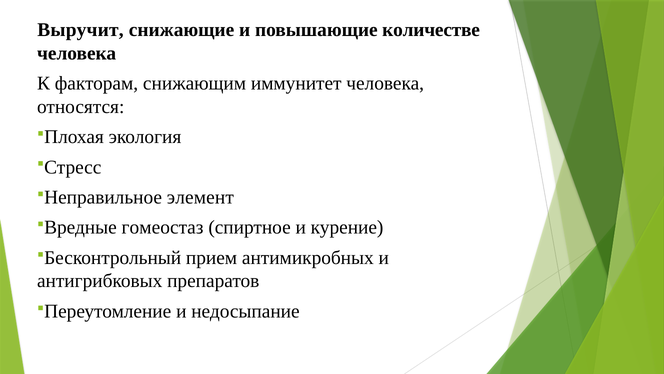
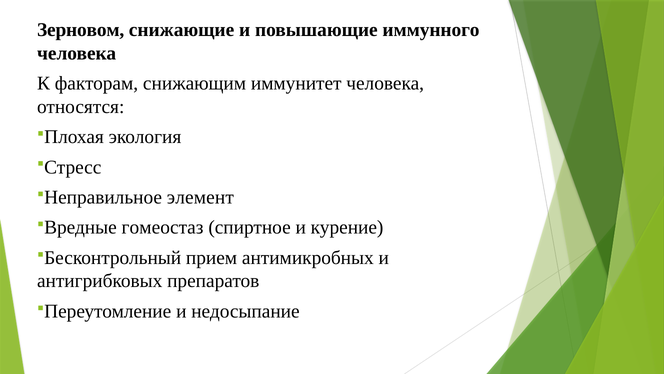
Выручит: Выручит -> Зерновом (81, 30)
количестве: количестве -> иммунного (431, 30)
